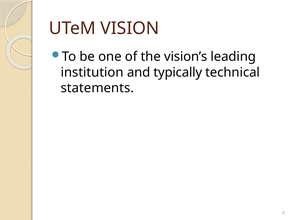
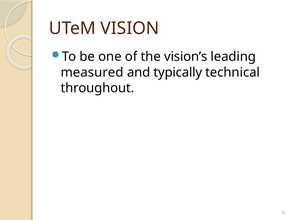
institution: institution -> measured (92, 72)
statements: statements -> throughout (97, 88)
